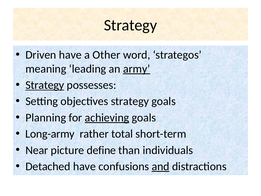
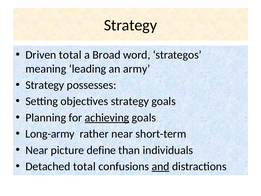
Driven have: have -> total (70, 55)
Other: Other -> Broad (107, 55)
army underline: present -> none (137, 69)
Strategy underline: present -> none (45, 85)
rather total: total -> near (122, 134)
Detached have: have -> total (84, 166)
